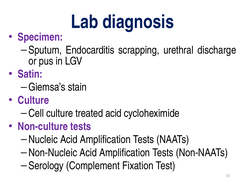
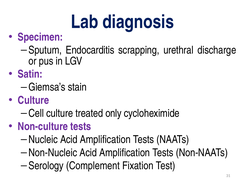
treated acid: acid -> only (114, 113)
